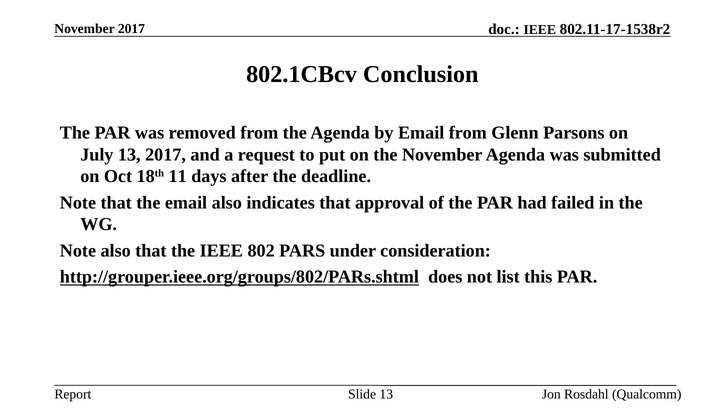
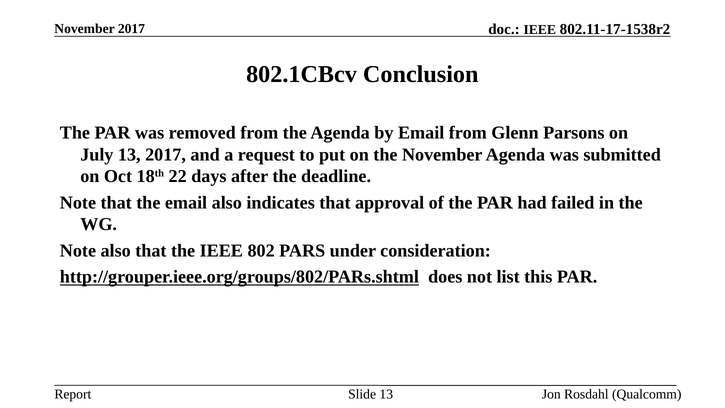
11: 11 -> 22 (178, 176)
